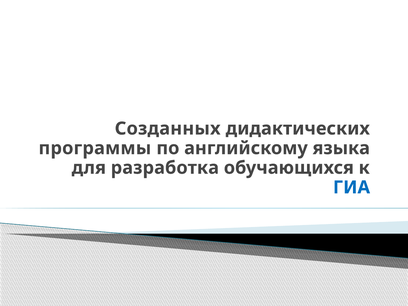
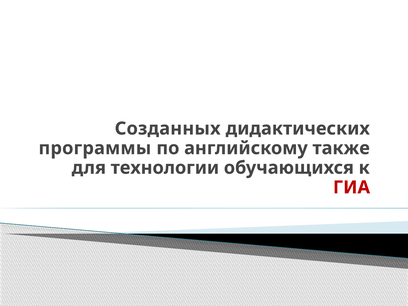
языка: языка -> также (341, 148)
разработка: разработка -> технологии (165, 168)
ГИА colour: blue -> red (351, 187)
